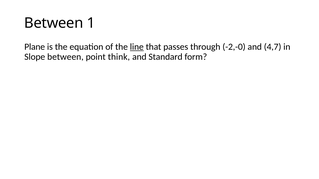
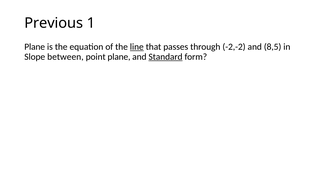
Between: Between -> Previous (54, 23)
-2,-0: -2,-0 -> -2,-2 (234, 47)
4,7: 4,7 -> 8,5 (273, 47)
point think: think -> plane (119, 57)
Standard underline: none -> present (166, 57)
